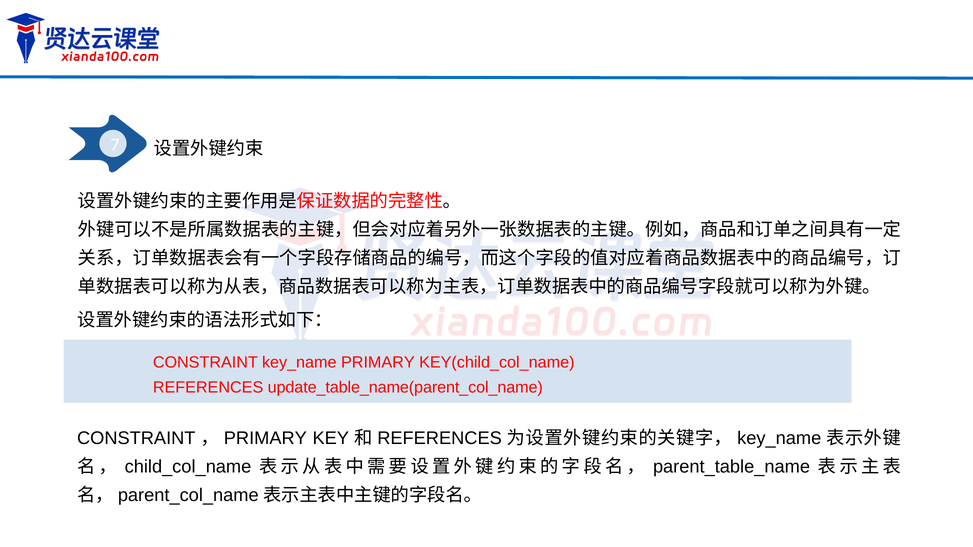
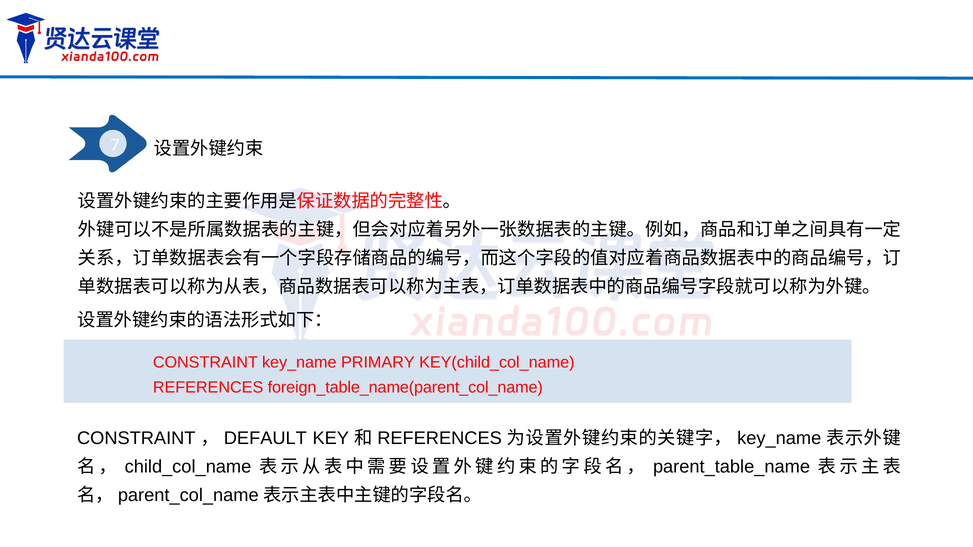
update_table_name(parent_col_name: update_table_name(parent_col_name -> foreign_table_name(parent_col_name (405, 388)
PRIMARY: PRIMARY -> DEFAULT (265, 439)
